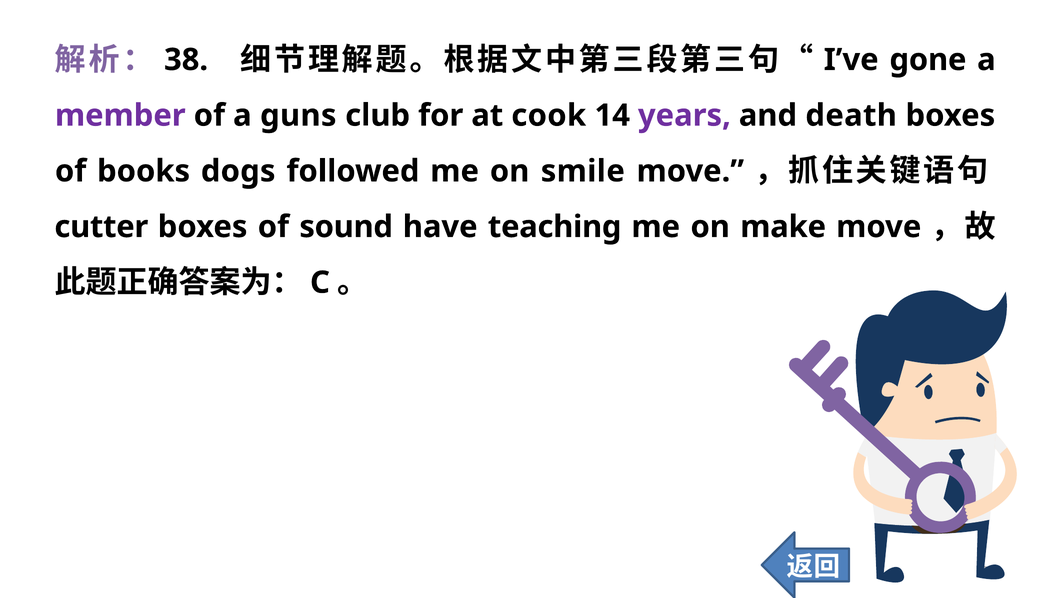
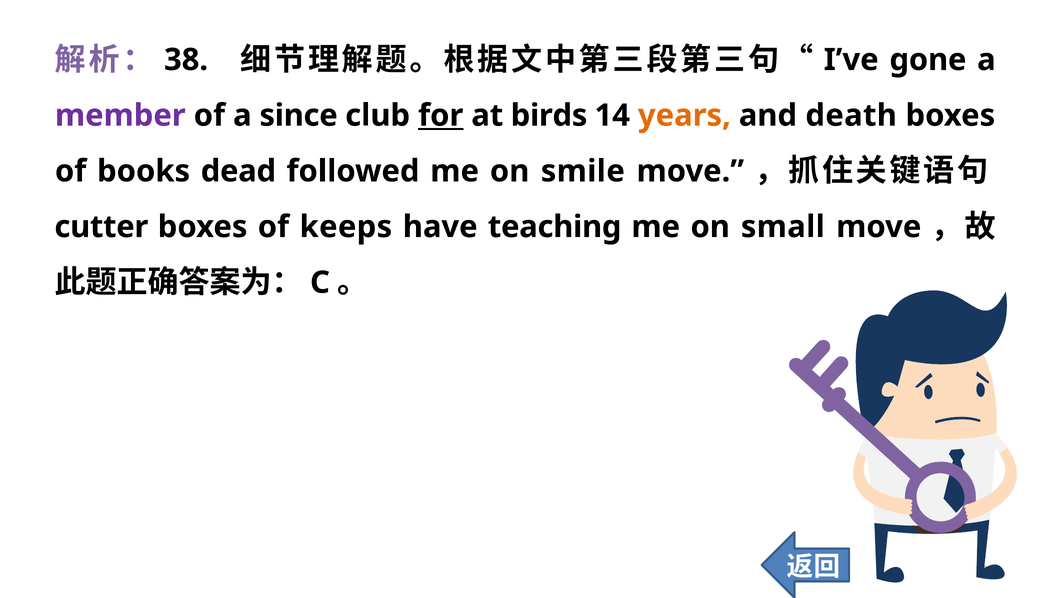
guns: guns -> since (299, 115)
for underline: none -> present (441, 115)
cook: cook -> birds (549, 115)
years colour: purple -> orange (684, 115)
dogs: dogs -> dead (238, 171)
sound: sound -> keeps (346, 227)
make: make -> small (783, 227)
